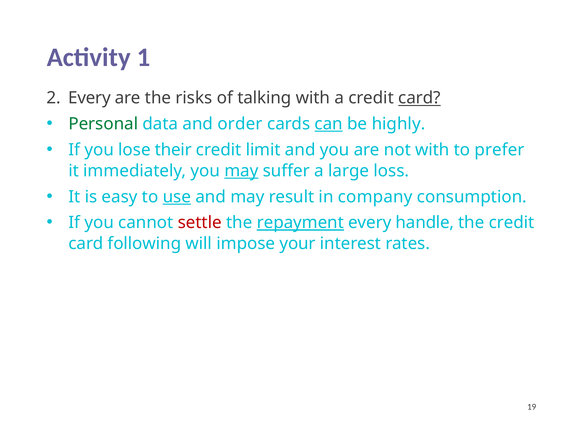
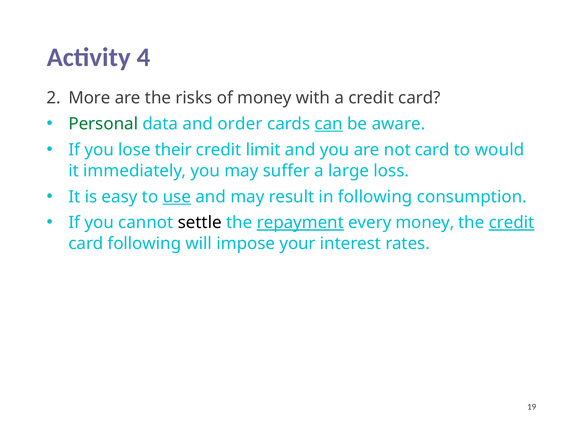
1: 1 -> 4 (144, 57)
Every: Every -> More (89, 98)
of talking: talking -> money (264, 98)
card underline: present -> none (419, 98)
highly: highly -> aware (398, 124)
not with: with -> card (432, 150)
prefer: prefer -> would (500, 150)
may underline: present -> none (241, 171)
in company: company -> following (375, 197)
settle colour: red -> black (200, 223)
every handle: handle -> money (425, 223)
credit underline: none -> present (511, 223)
